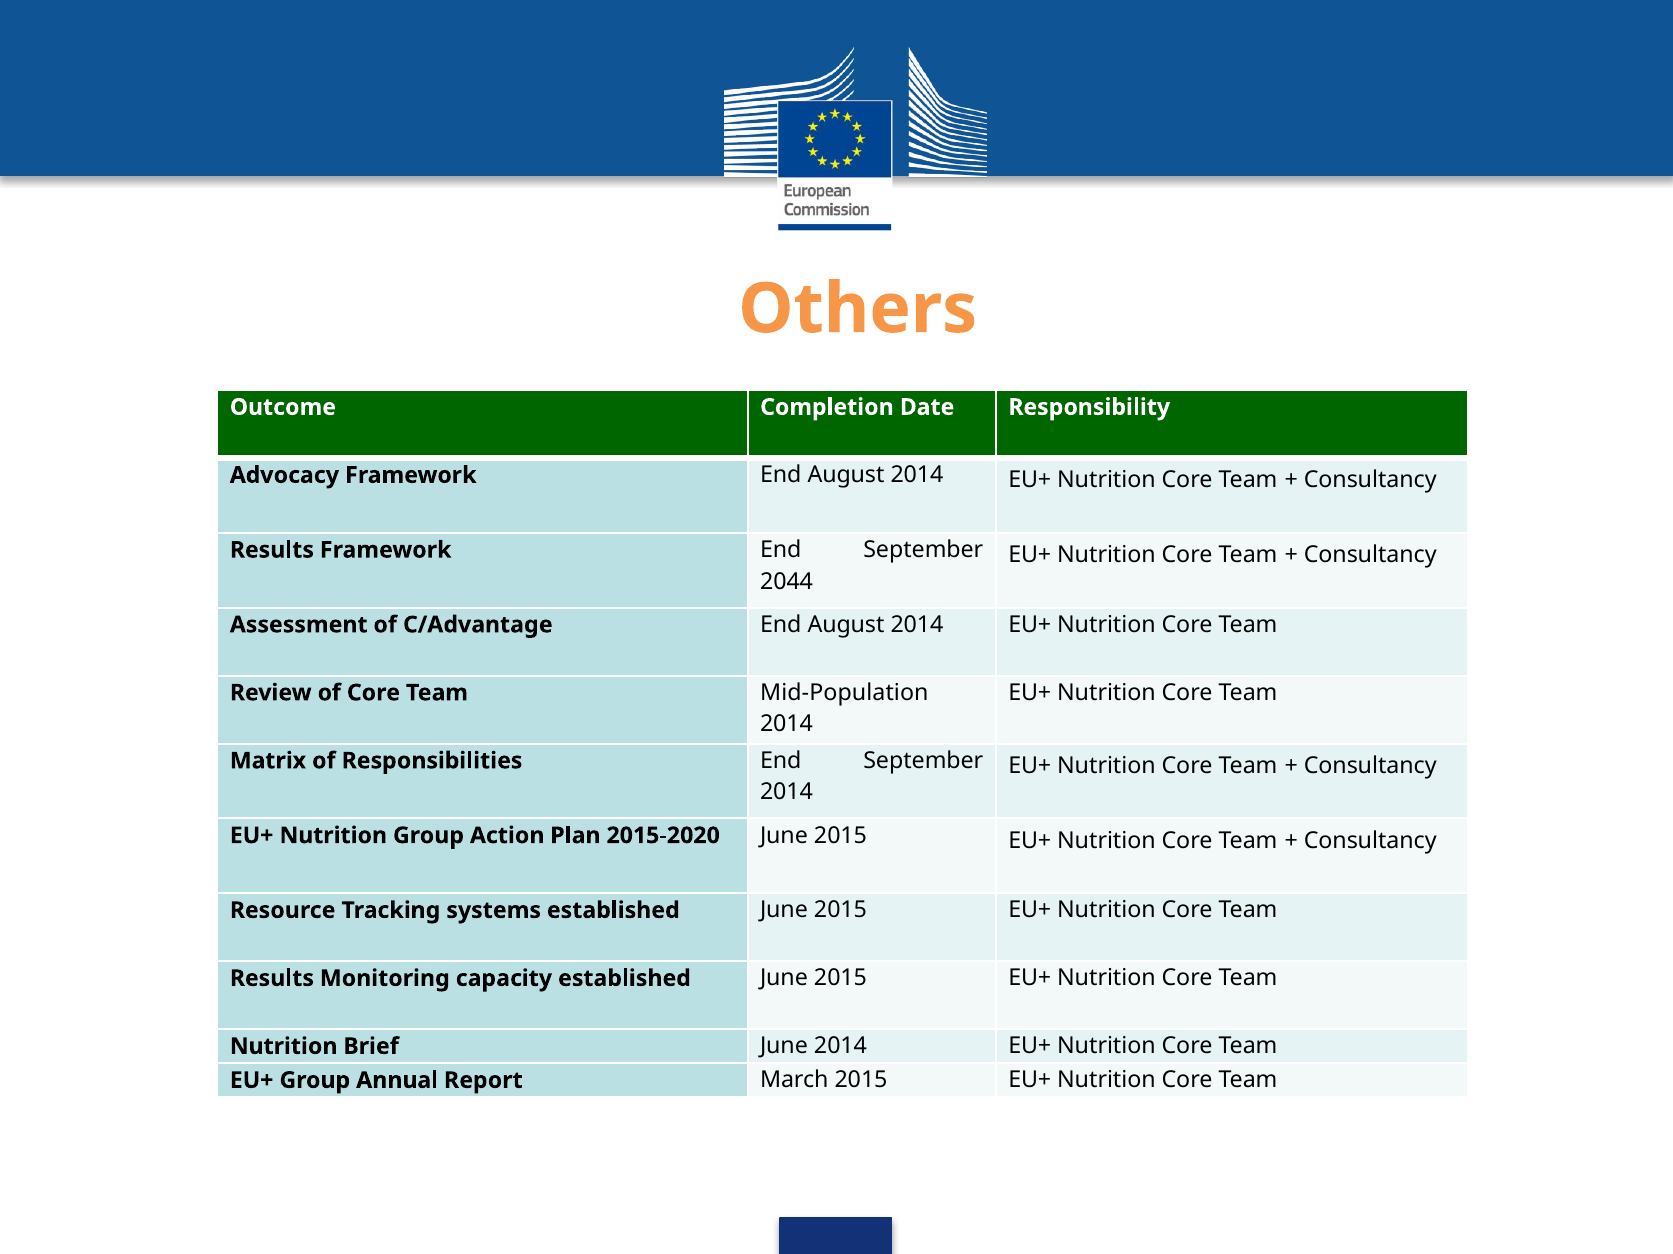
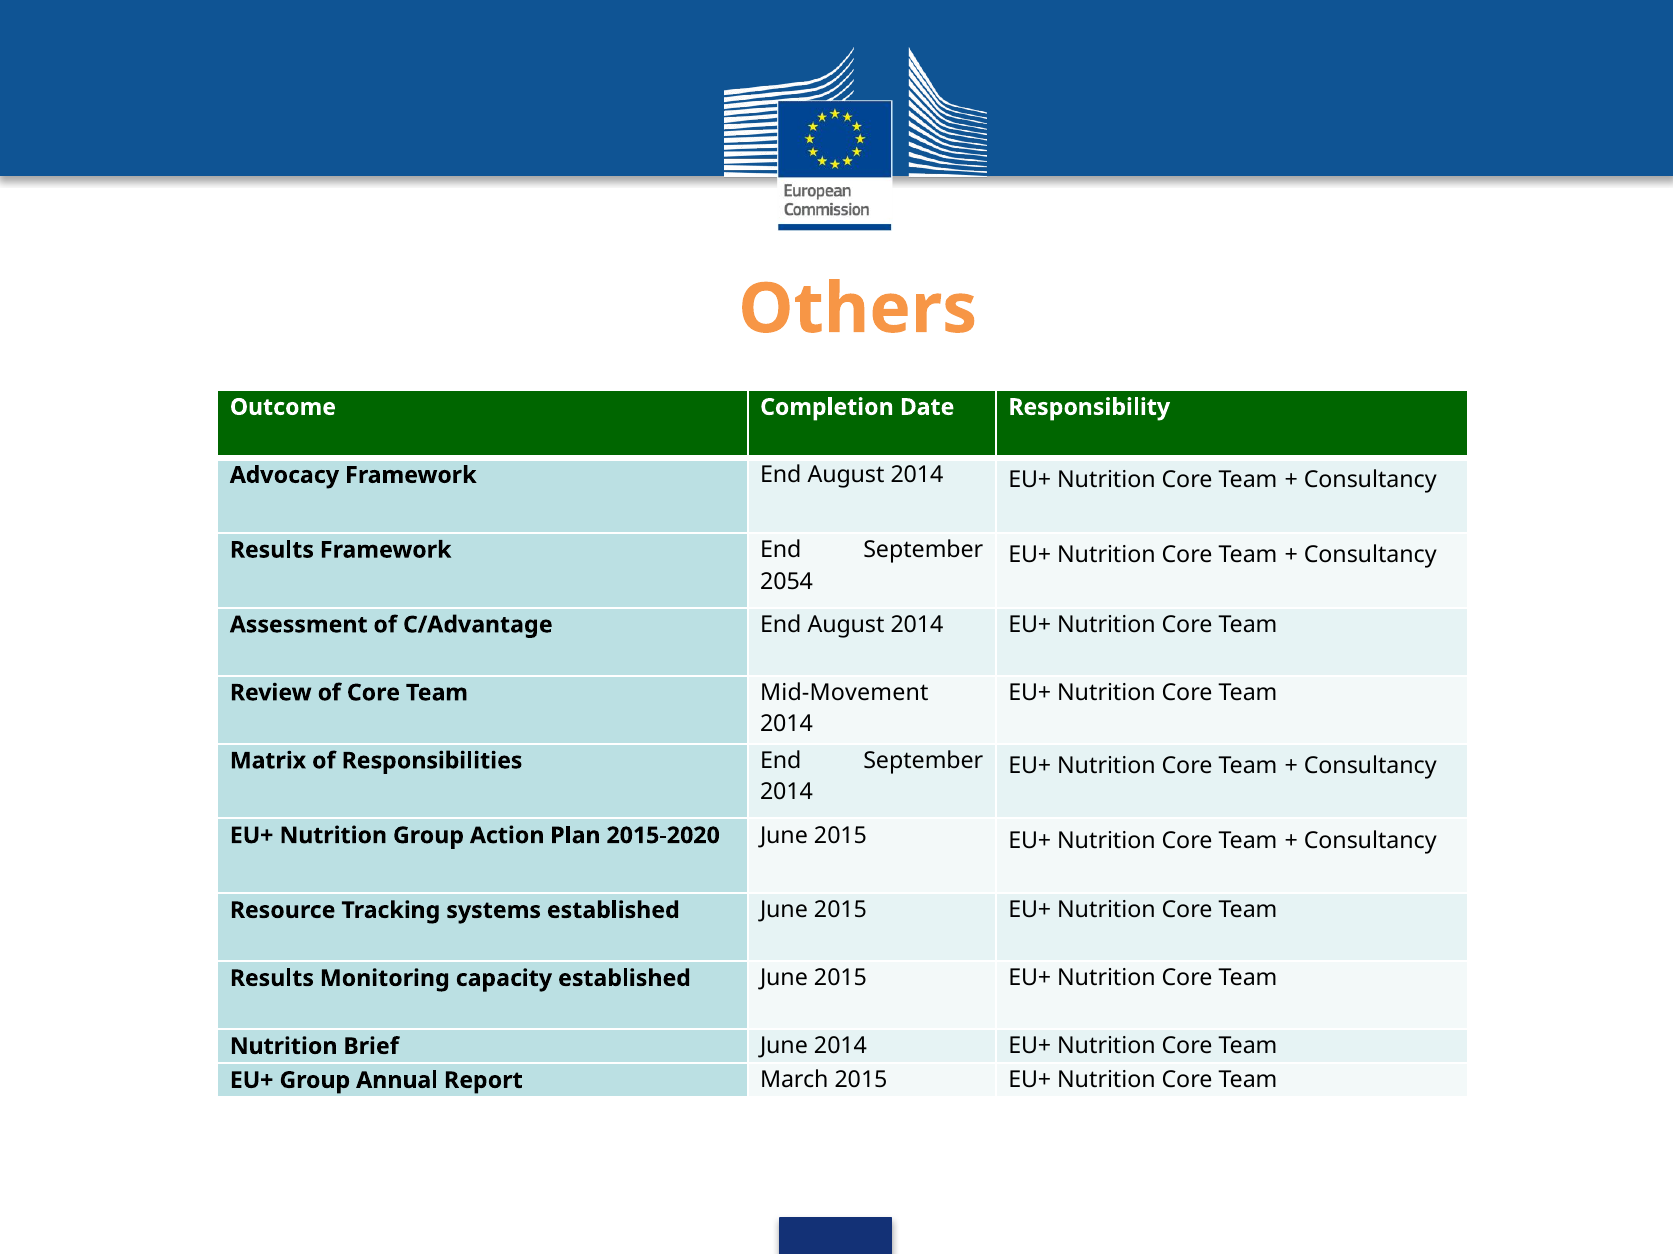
2044: 2044 -> 2054 (787, 582)
Mid-Population: Mid-Population -> Mid-Movement (844, 693)
